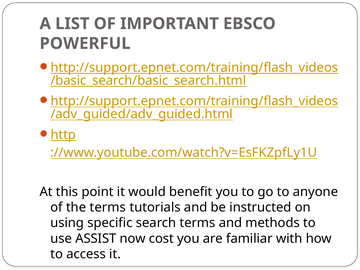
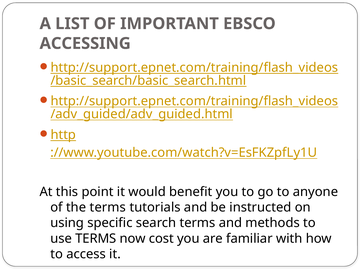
POWERFUL: POWERFUL -> ACCESSING (85, 43)
use ASSIST: ASSIST -> TERMS (96, 238)
